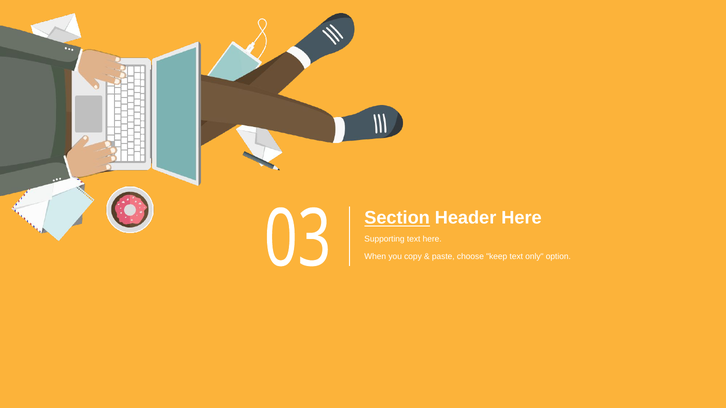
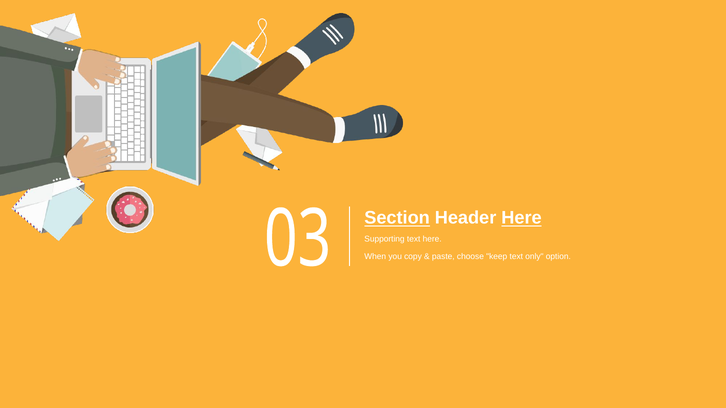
Here underline: none -> present (522, 218)
